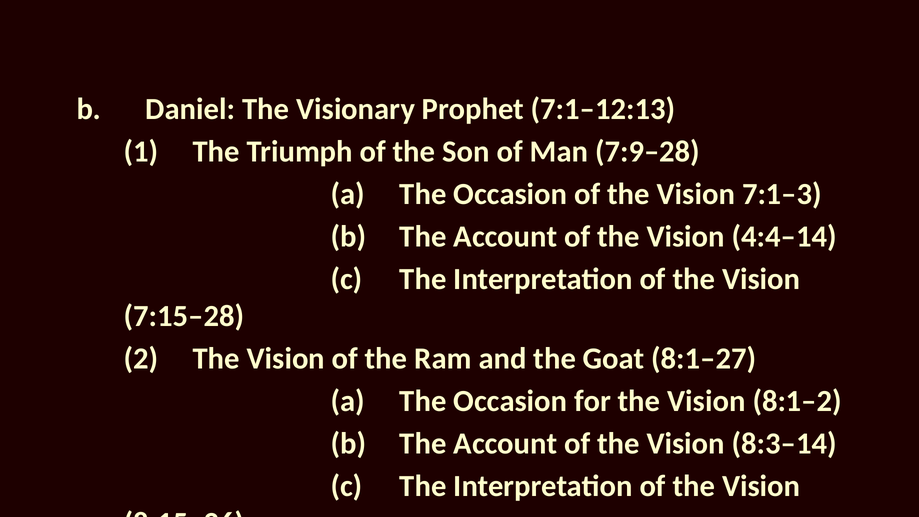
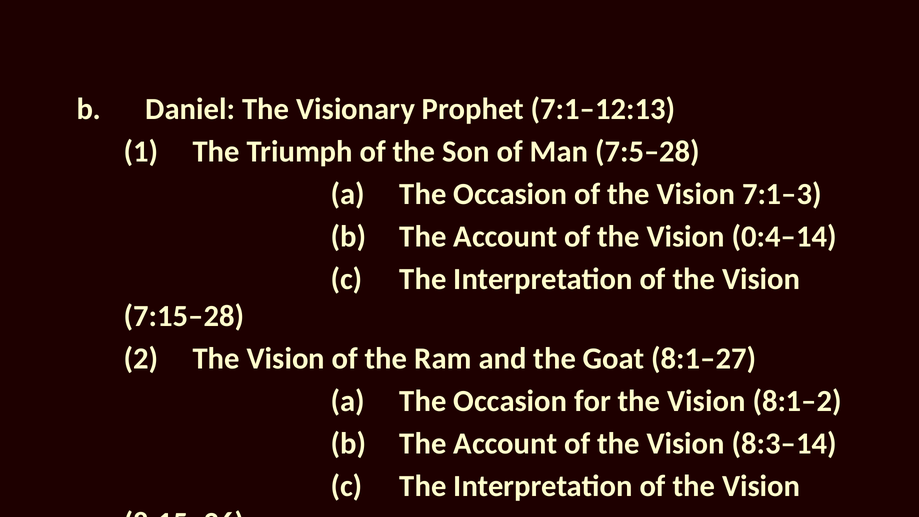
7:9–28: 7:9–28 -> 7:5–28 (647, 152)
4:4–14: 4:4–14 -> 0:4–14 (784, 237)
